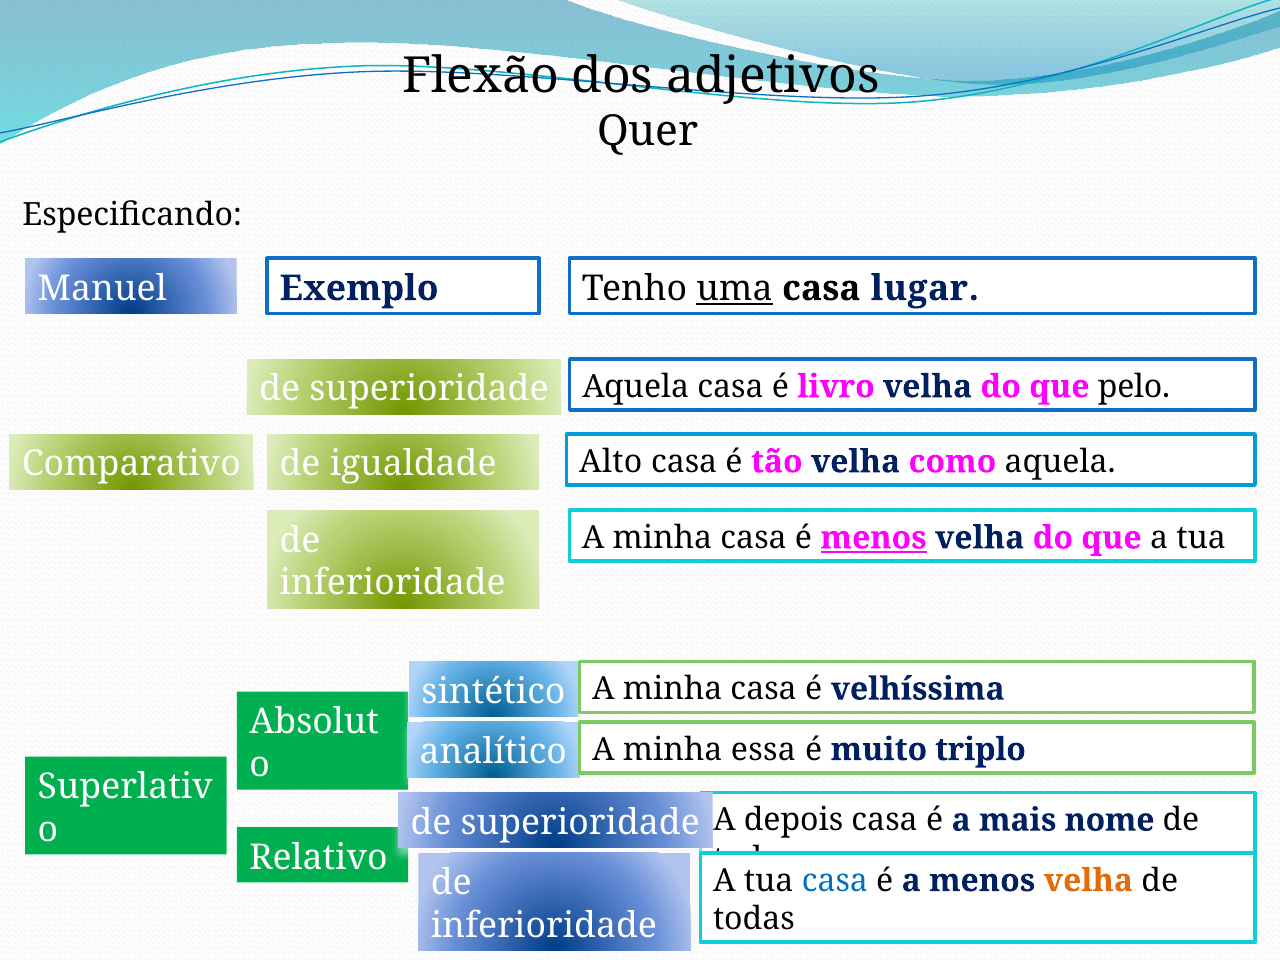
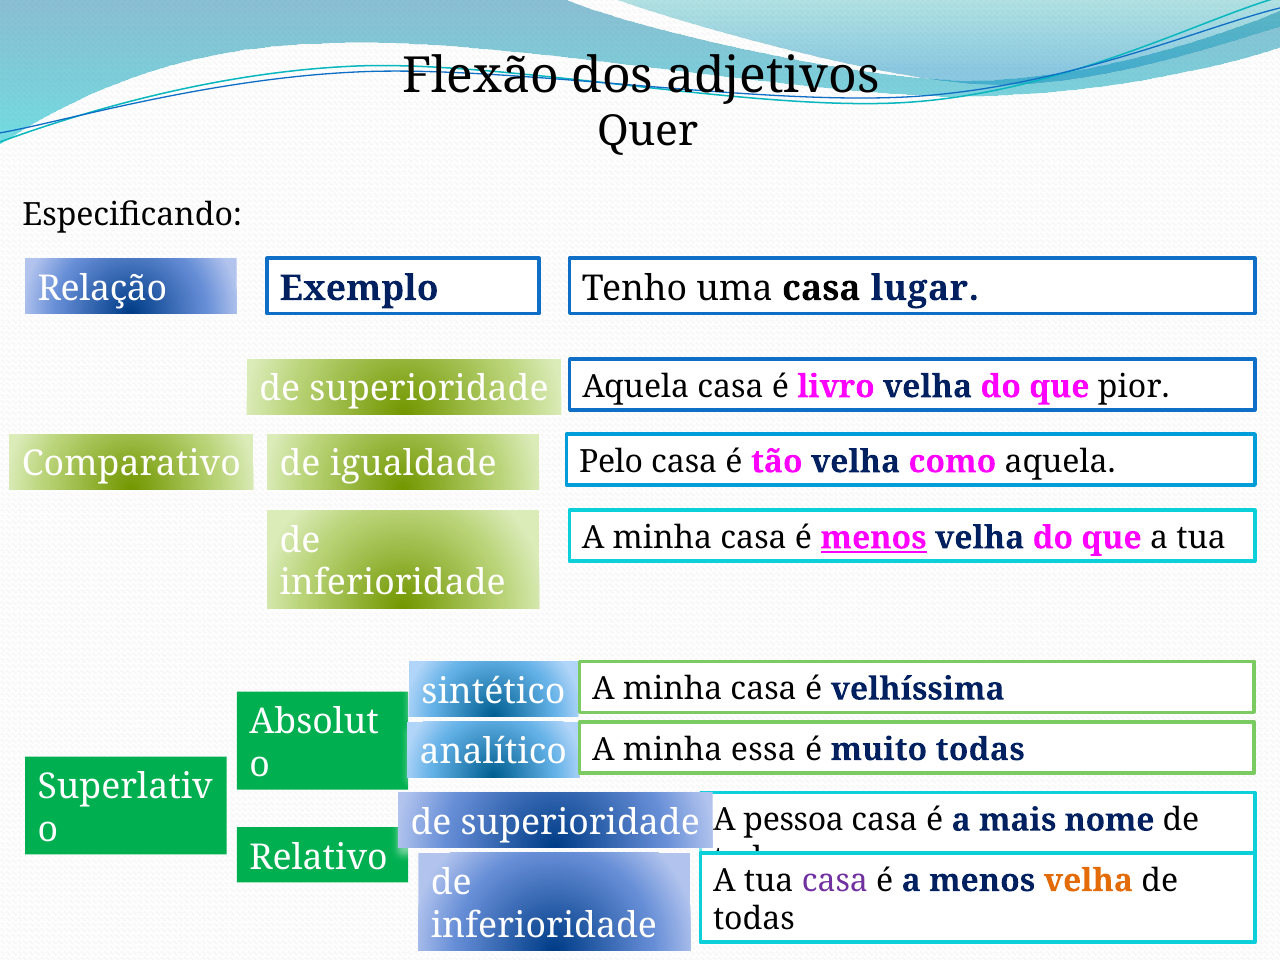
Manuel: Manuel -> Relação (102, 288)
uma underline: present -> none (734, 288)
pelo: pelo -> pior (1134, 387)
Alto: Alto -> Pelo (611, 462)
muito triplo: triplo -> todas (980, 750)
depois: depois -> pessoa (794, 820)
casa colour: blue -> purple (835, 881)
